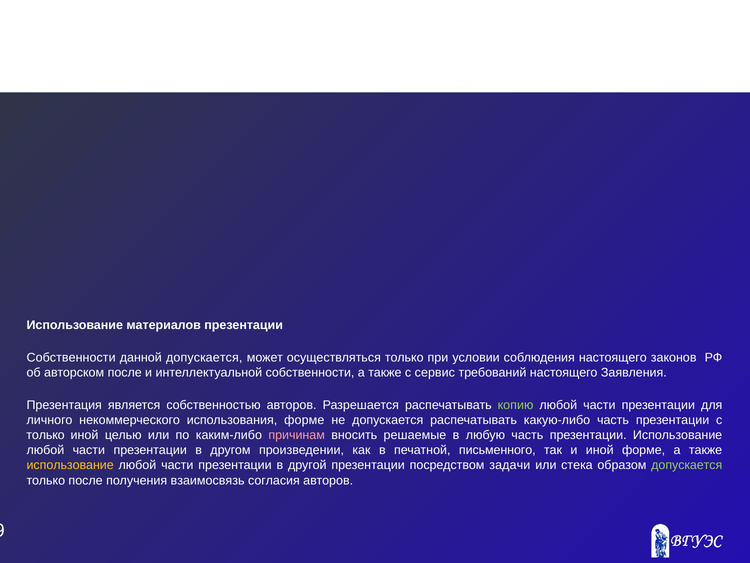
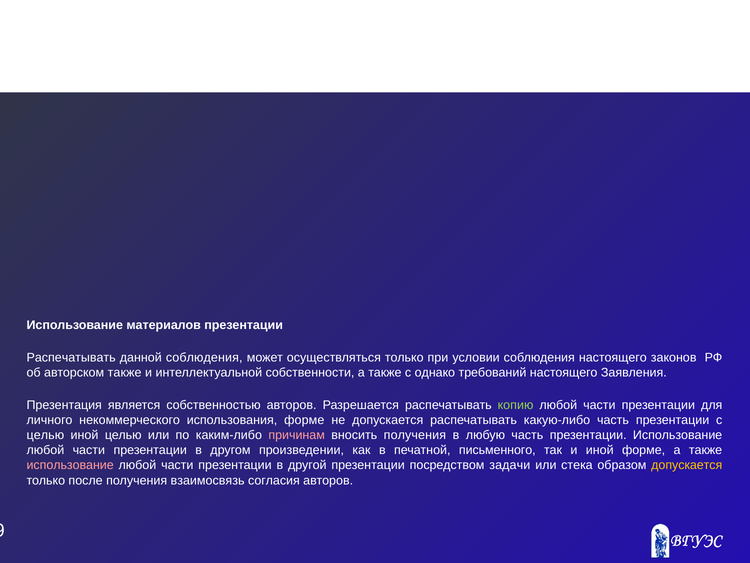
Собственности: Собственности -> Распечатывать (71, 357)
данной допускается: допускается -> соблюдения (204, 357)
авторском после: после -> также (125, 372)
сервис: сервис -> однако (435, 372)
только: только -> целью (45, 435)
вносить решаемые: решаемые -> получения (415, 435)
использование colour: yellow -> pink (70, 465)
допускается colour: light green -> yellow (687, 465)
